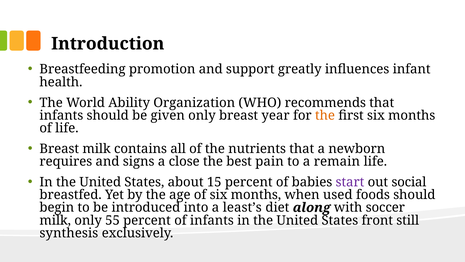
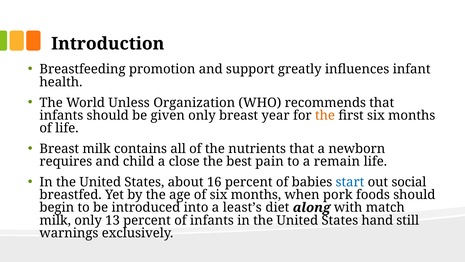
Ability: Ability -> Unless (129, 103)
signs: signs -> child (139, 161)
15: 15 -> 16 (214, 182)
start colour: purple -> blue (350, 182)
used: used -> pork (338, 195)
soccer: soccer -> match (385, 207)
55: 55 -> 13 (113, 220)
front: front -> hand (377, 220)
synthesis: synthesis -> warnings (69, 233)
